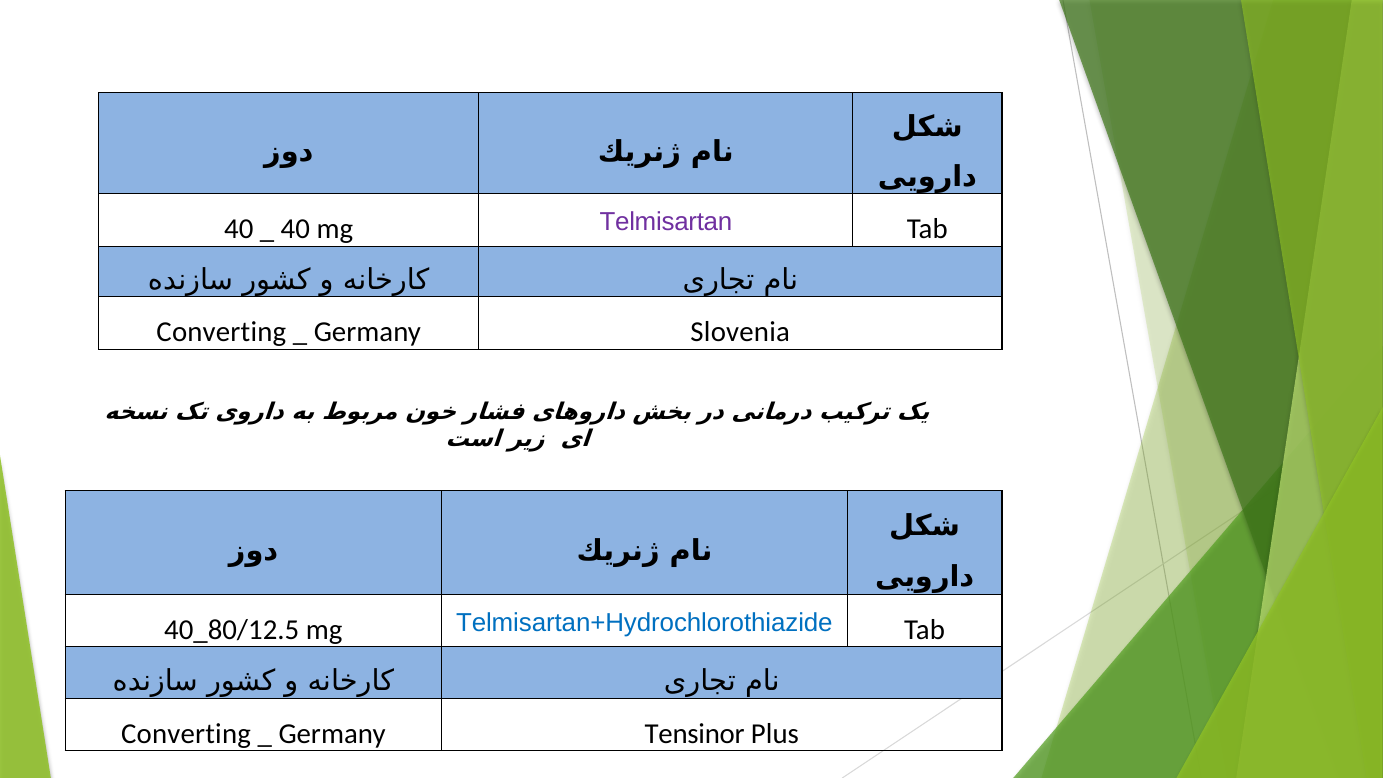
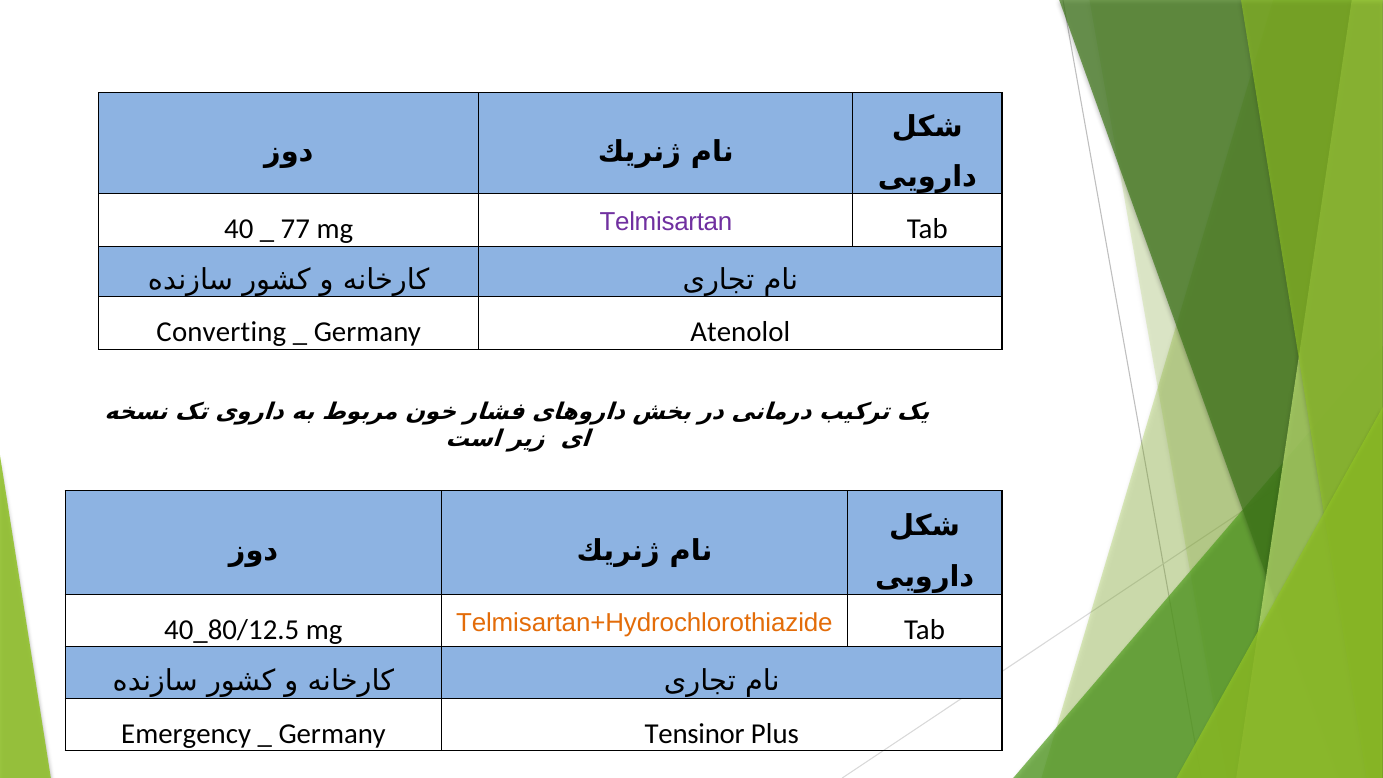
40: 40 -> 77 (295, 229)
Slovenia: Slovenia -> Atenolol (740, 332)
Telmisartan+Hydrochlorothiazide colour: blue -> orange (644, 623)
Converting: Converting -> Emergency (186, 734)
